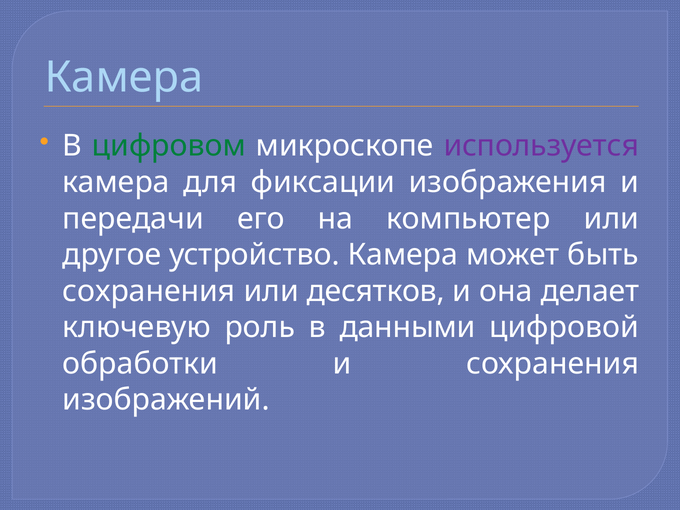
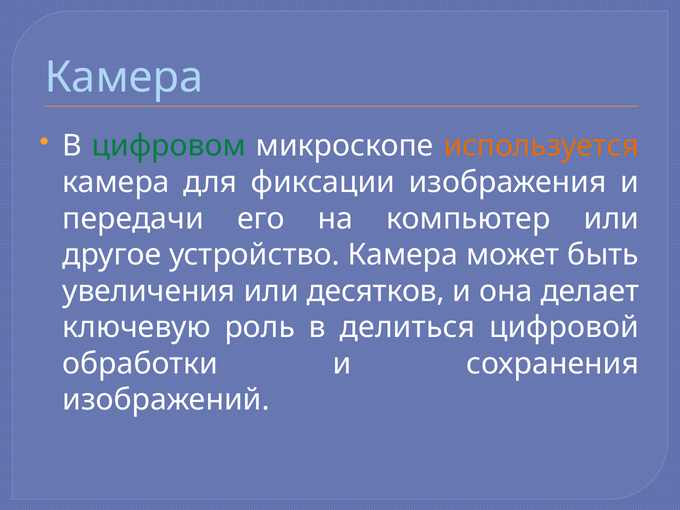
используется colour: purple -> orange (541, 146)
сохранения: сохранения -> увеличения (149, 291)
данными: данными -> делиться (407, 327)
